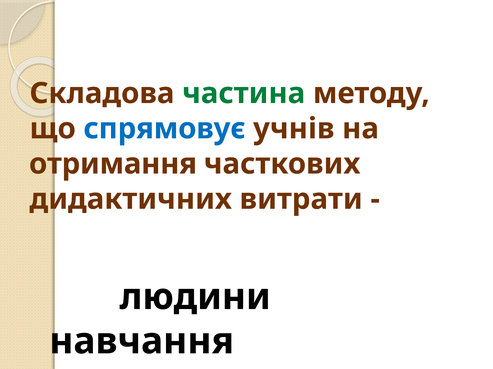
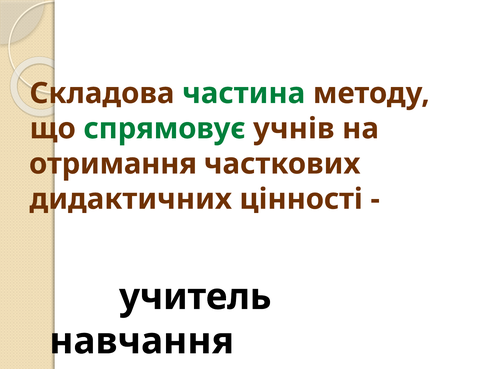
спрямовує colour: blue -> green (165, 129)
витрати: витрати -> цінності (301, 200)
людини: людини -> учитель (195, 297)
